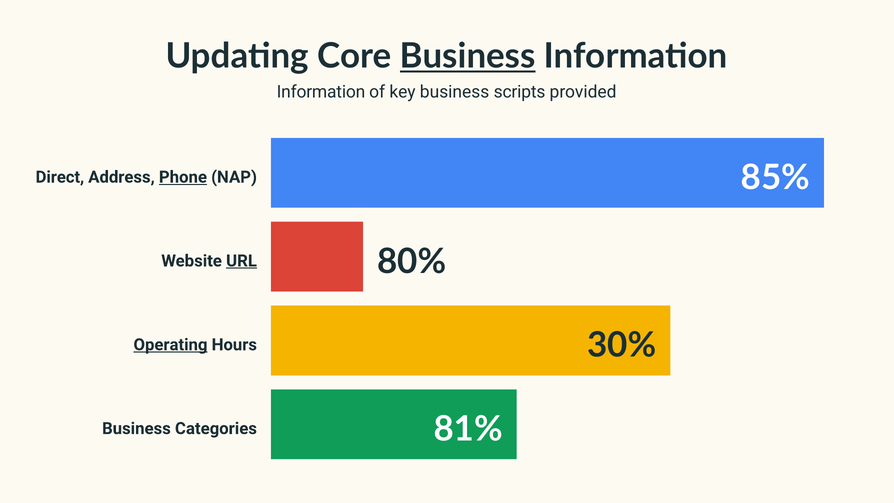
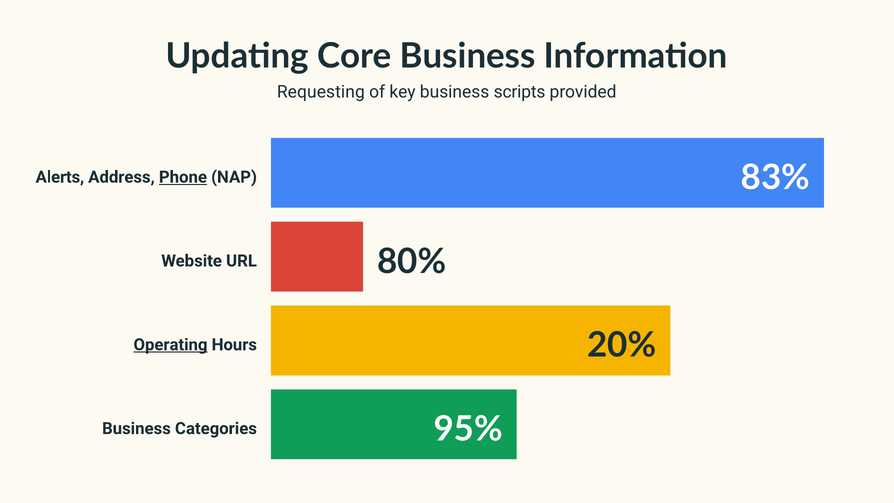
Business underline: present -> none (468, 56)
Information: Information -> Requesting (321, 92)
Direct: Direct -> Alerts (60, 177)
85%: 85% -> 83% (775, 178)
URL underline: present -> none (242, 261)
30%: 30% -> 20% (622, 345)
81%: 81% -> 95% (468, 429)
